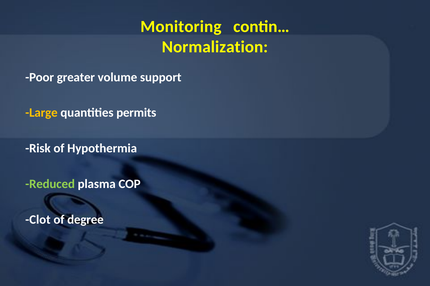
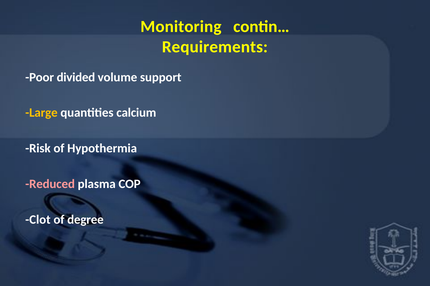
Normalization: Normalization -> Requirements (215, 47)
greater: greater -> divided (76, 77)
permits: permits -> calcium (136, 113)
Reduced colour: light green -> pink (50, 184)
